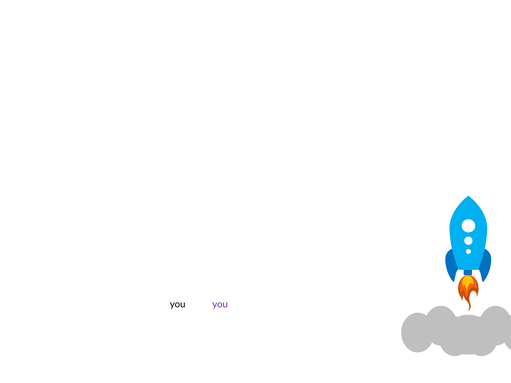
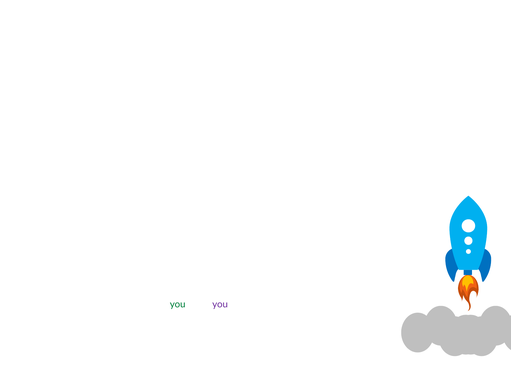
you colour: black -> green (178, 305)
